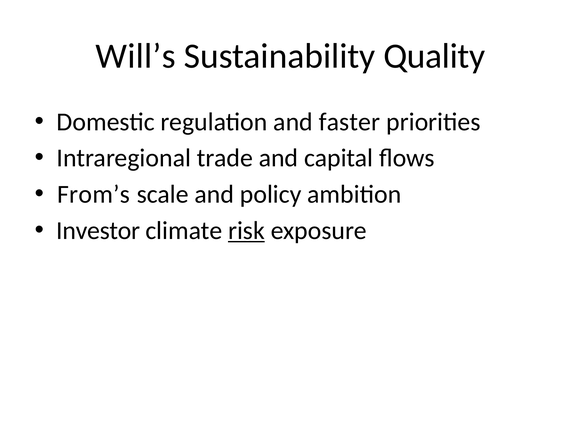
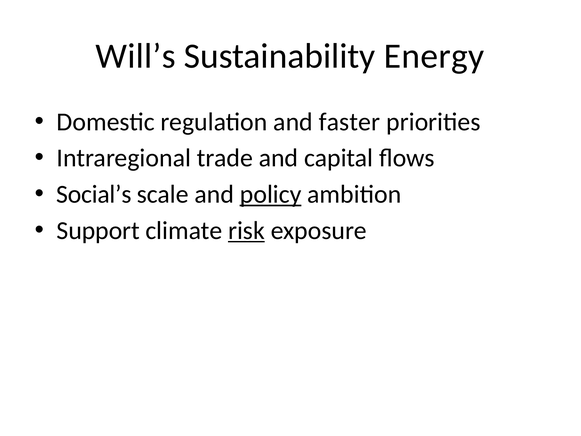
Quality: Quality -> Energy (434, 56)
From’s: From’s -> Social’s (94, 194)
policy underline: none -> present (271, 194)
Investor: Investor -> Support (98, 230)
